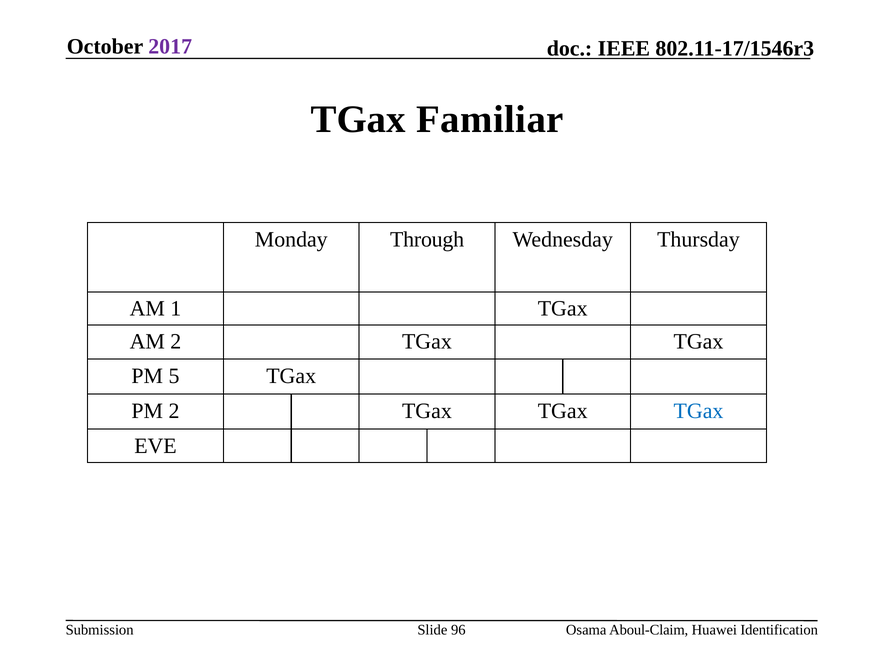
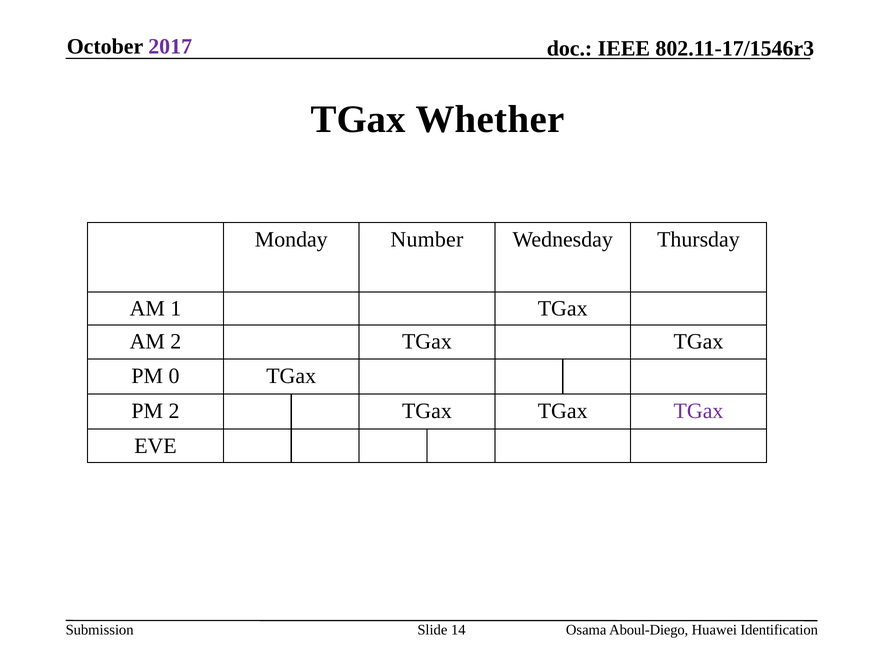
Familiar: Familiar -> Whether (490, 119)
Through: Through -> Number (427, 239)
5: 5 -> 0 (174, 376)
TGax colour: blue -> purple (699, 411)
96: 96 -> 14 (458, 630)
Aboul-Claim: Aboul-Claim -> Aboul-Diego (649, 630)
